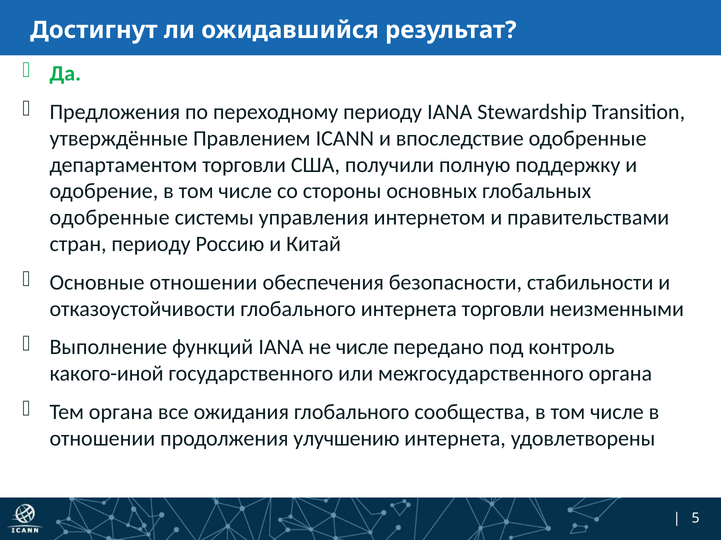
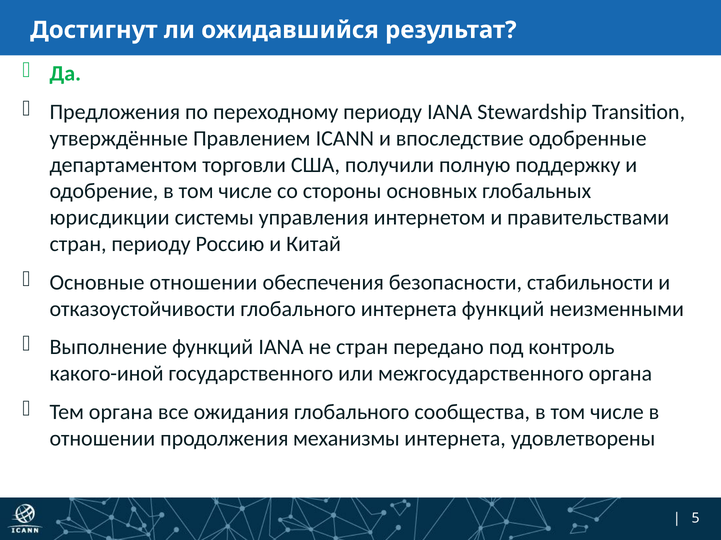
одобренные: одобренные -> юрисдикции (110, 218)
интернета торговли: торговли -> функций (503, 309)
не числе: числе -> стран (362, 348)
улучшению: улучшению -> механизмы (346, 439)
